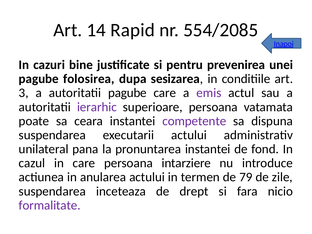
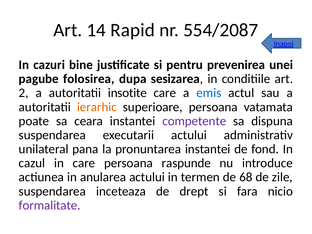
554/2085: 554/2085 -> 554/2087 (221, 30)
3: 3 -> 2 (24, 93)
autoritatii pagube: pagube -> insotite (127, 93)
emis colour: purple -> blue (209, 93)
ierarhic colour: purple -> orange (97, 107)
intarziere: intarziere -> raspunde (186, 163)
79: 79 -> 68 (246, 177)
